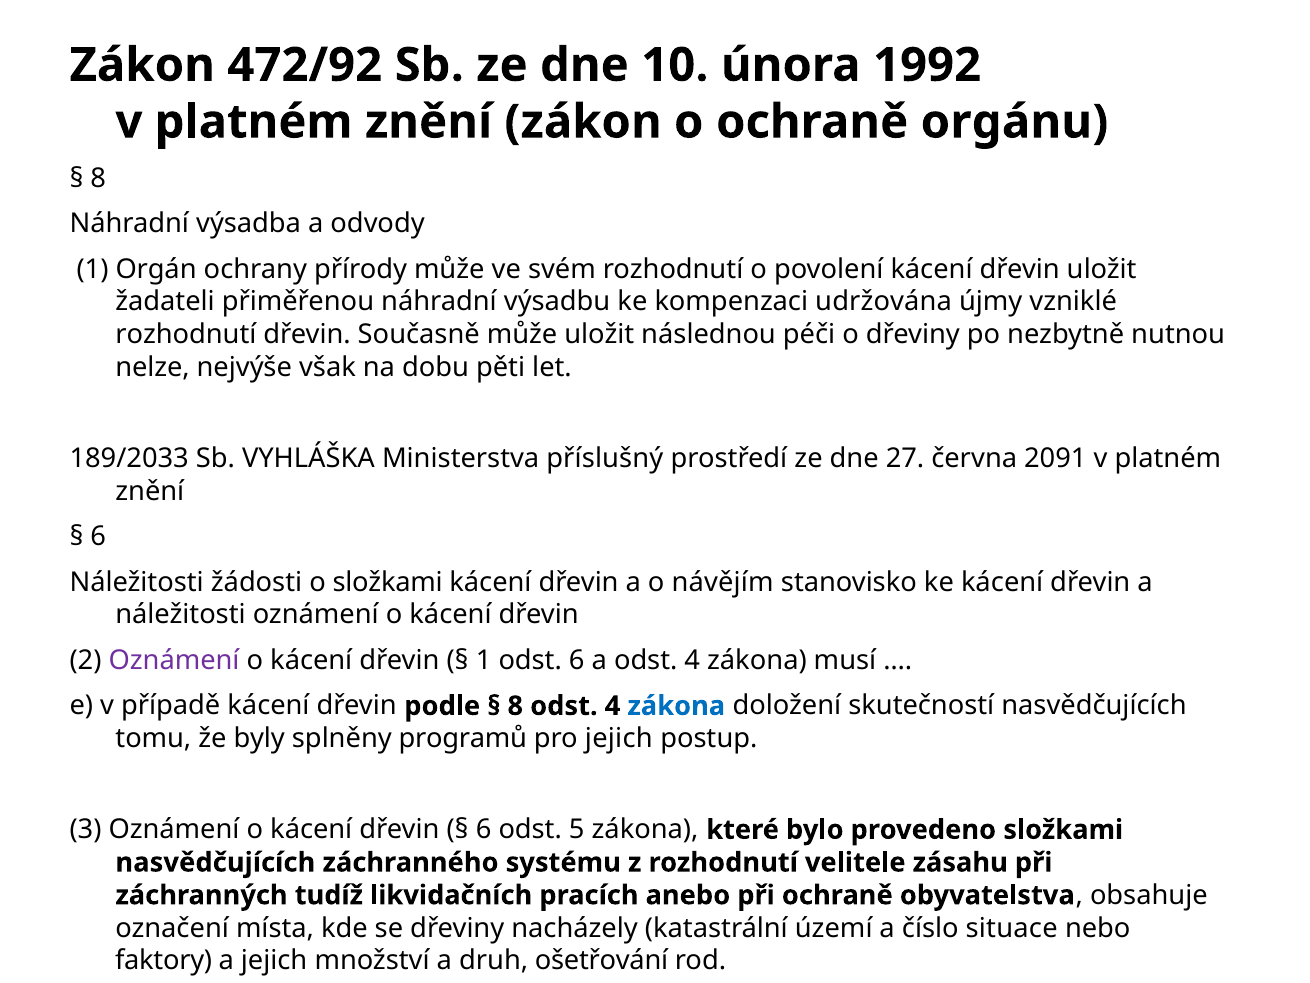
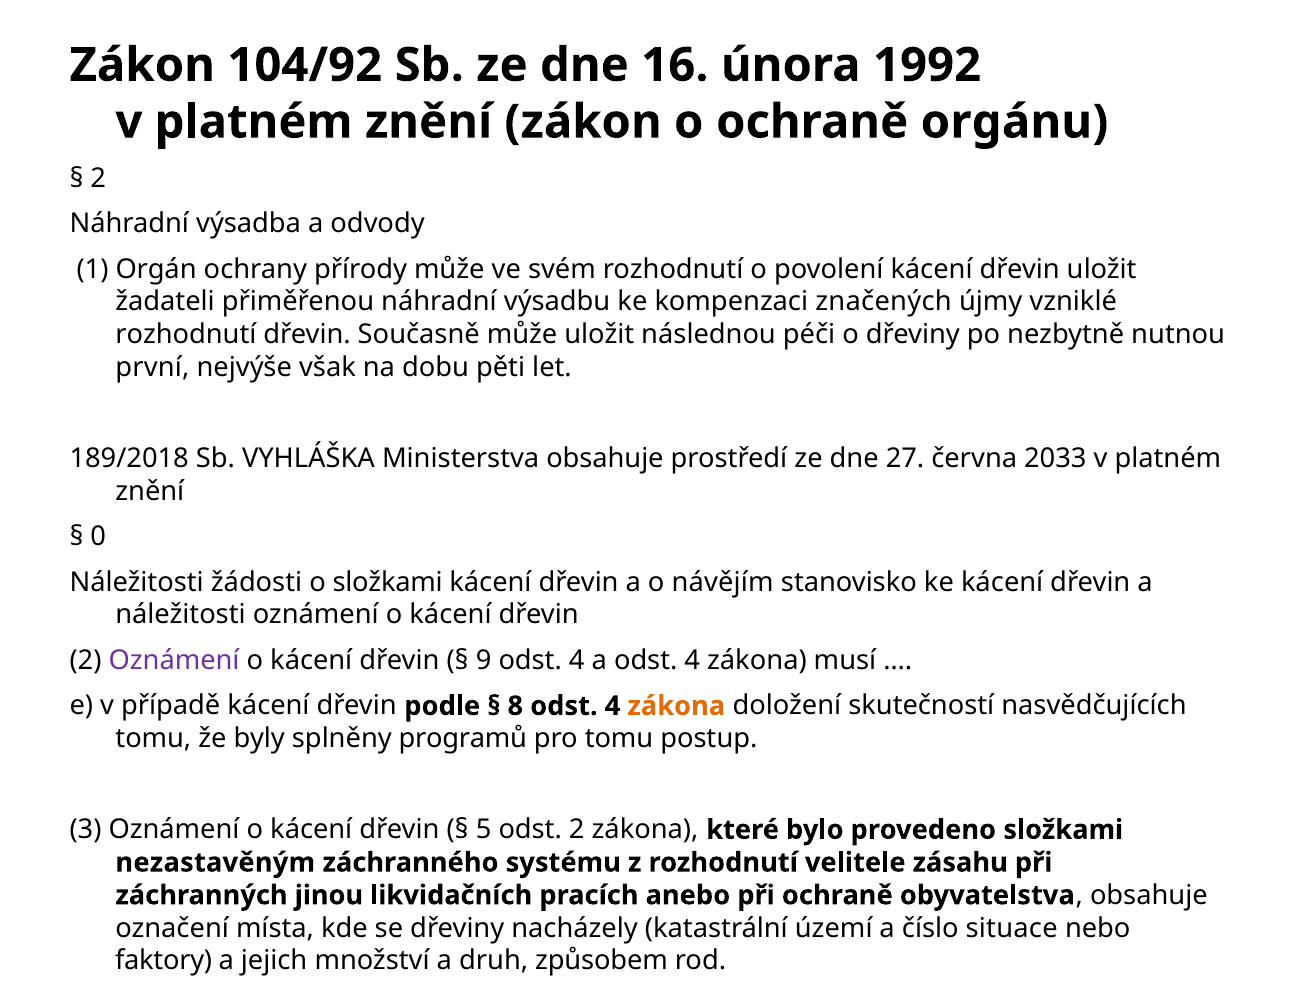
472/92: 472/92 -> 104/92 (305, 65)
10: 10 -> 16 (675, 65)
8: 8 -> 2 (98, 178)
udržována: udržována -> značených (884, 302)
nelze: nelze -> první (152, 367)
189/2033: 189/2033 -> 189/2018 (129, 458)
Ministerstva příslušný: příslušný -> obsahuje (605, 458)
2091: 2091 -> 2033 (1055, 458)
6: 6 -> 0 (98, 536)
1: 1 -> 9 (484, 660)
6: 6 -> 4 (577, 660)
zákona colour: blue -> orange (676, 706)
pro jejich: jejich -> tomu (619, 738)
6: 6 -> 5 (484, 829)
odst 5: 5 -> 2 (577, 829)
nasvědčujících: nasvědčujících -> nezastavěným (215, 862)
tudíž: tudíž -> jinou (329, 895)
ošetřování: ošetřování -> způsobem (601, 960)
